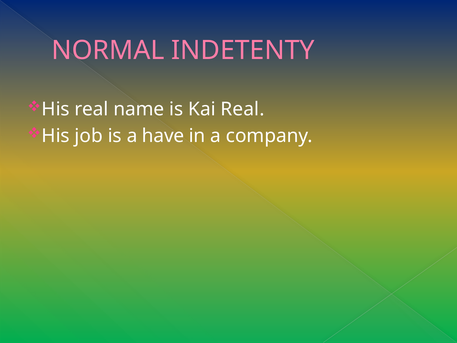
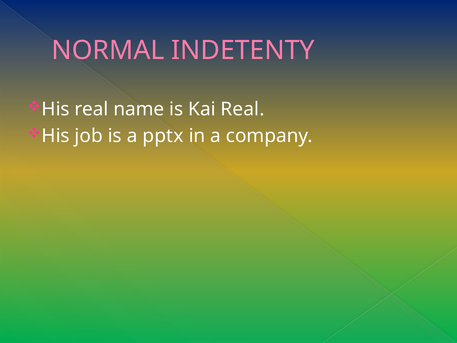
have: have -> pptx (163, 136)
